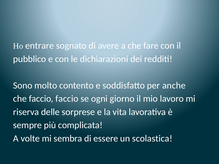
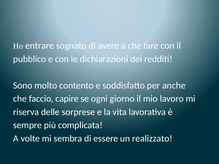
faccio faccio: faccio -> capire (67, 99)
scolastica: scolastica -> realizzato (152, 139)
